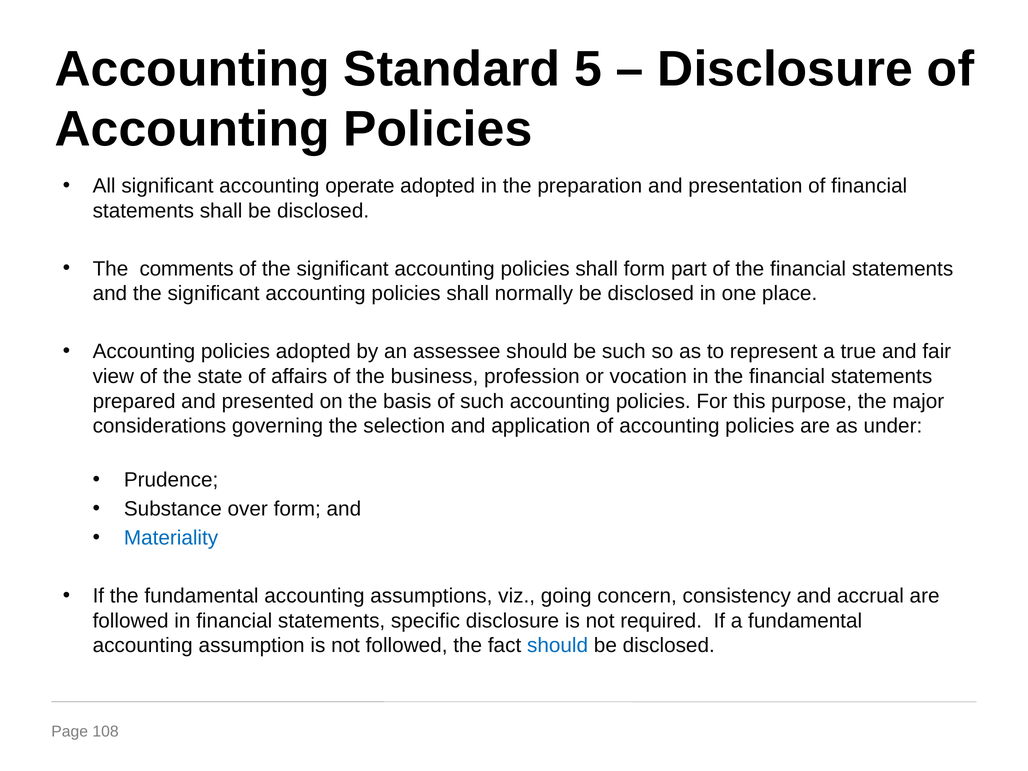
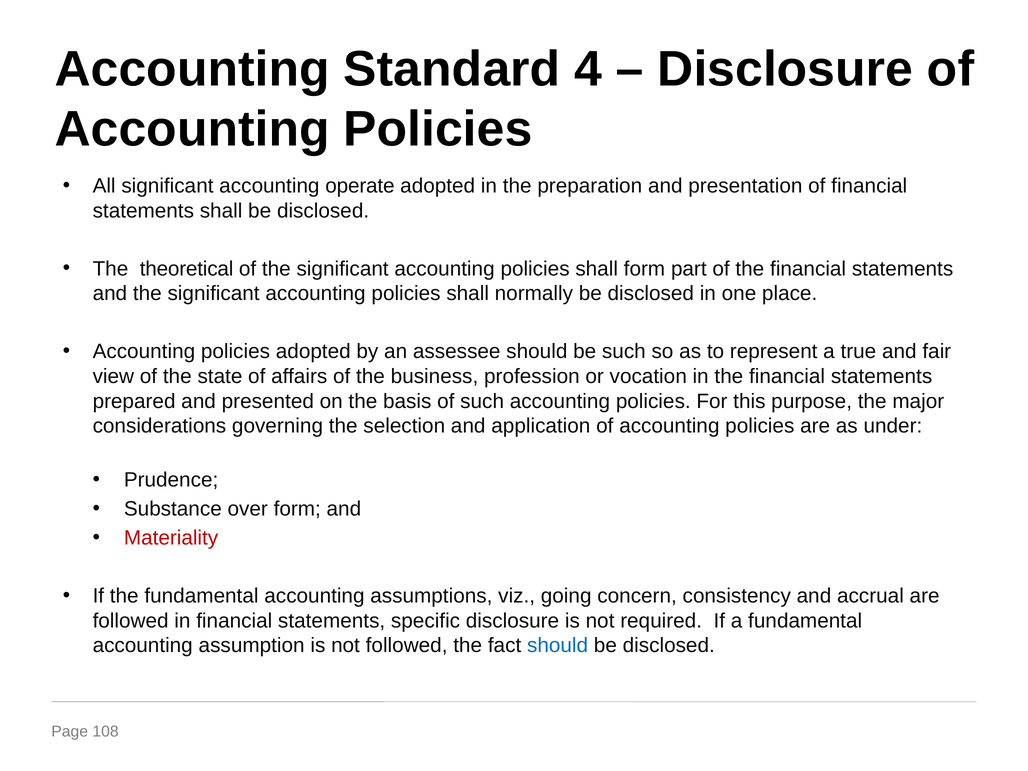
5: 5 -> 4 (588, 69)
comments: comments -> theoretical (187, 269)
Materiality colour: blue -> red (171, 538)
